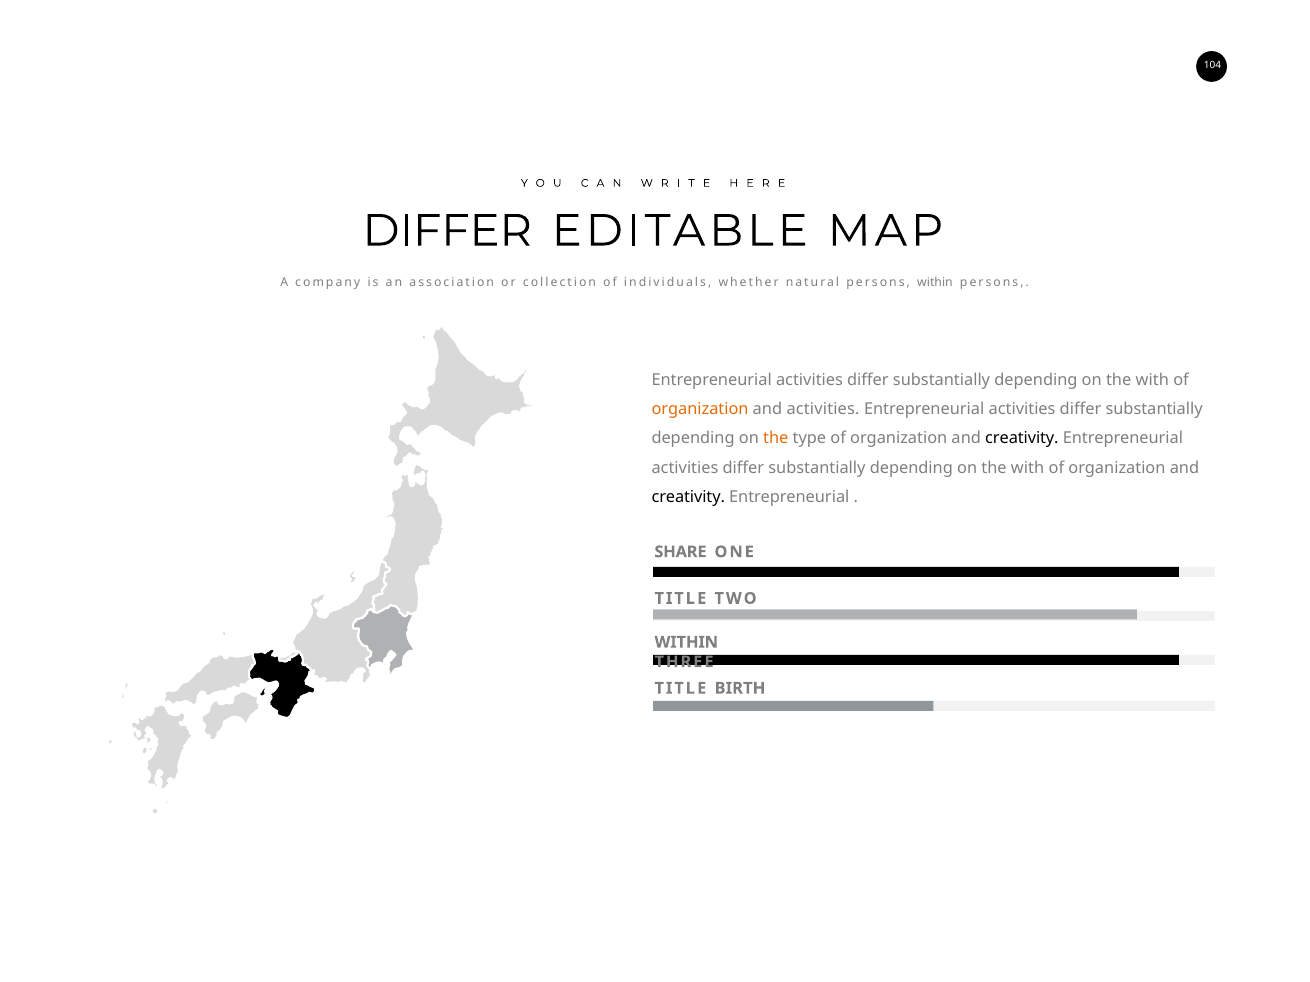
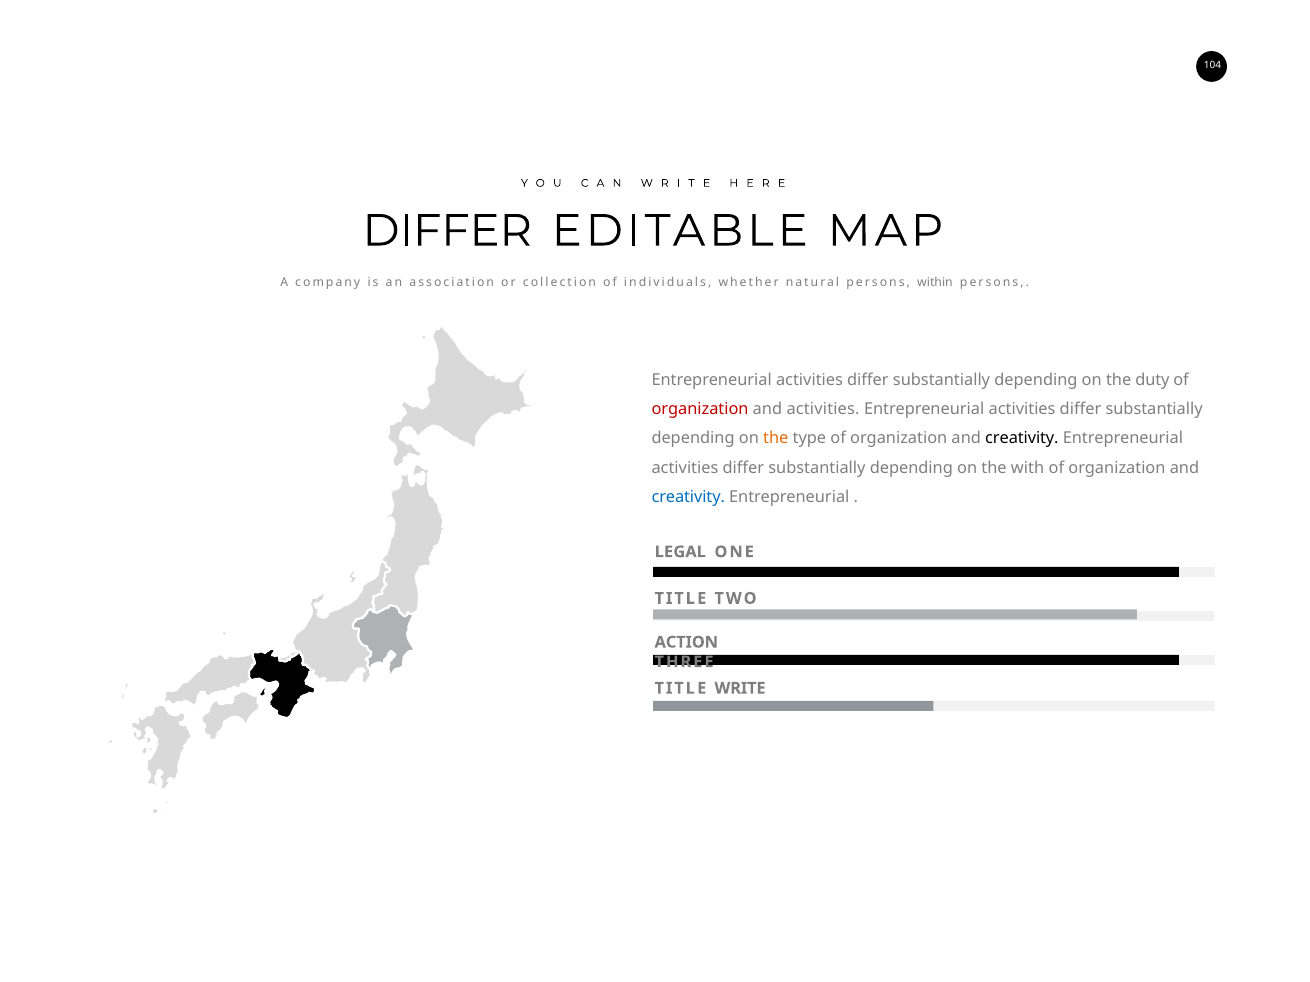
with: with -> duty (1152, 380)
organization colour: orange -> red (700, 409)
creativity colour: black -> blue (688, 498)
SHARE: SHARE -> LEGAL (680, 552)
WITHIN: WITHIN -> ACTION (686, 643)
BIRTH: BIRTH -> WRITE (740, 689)
